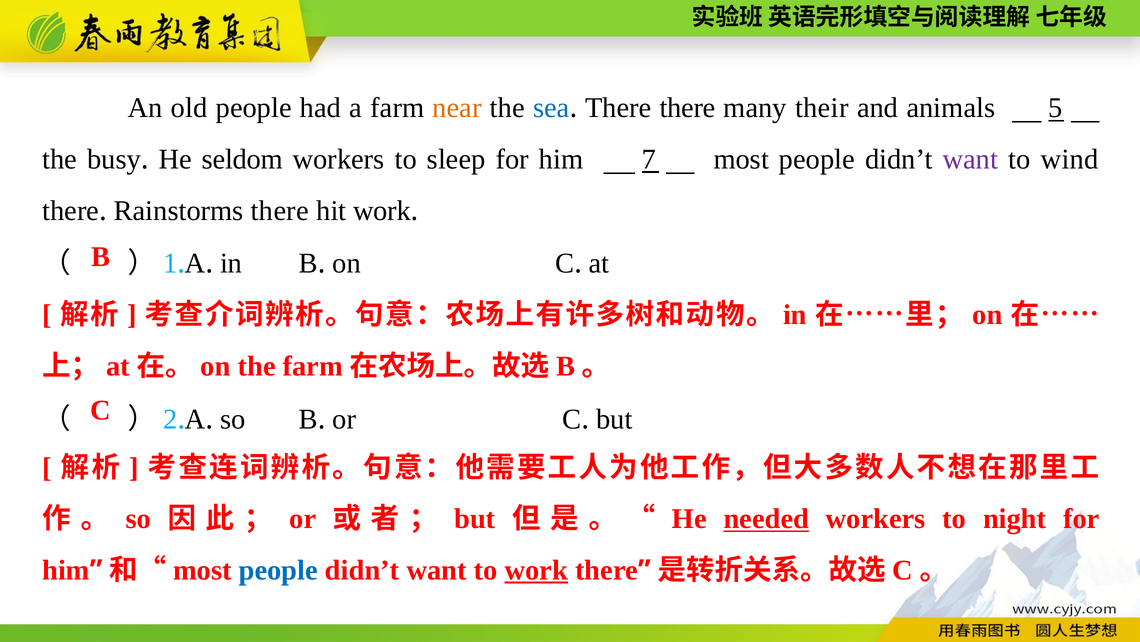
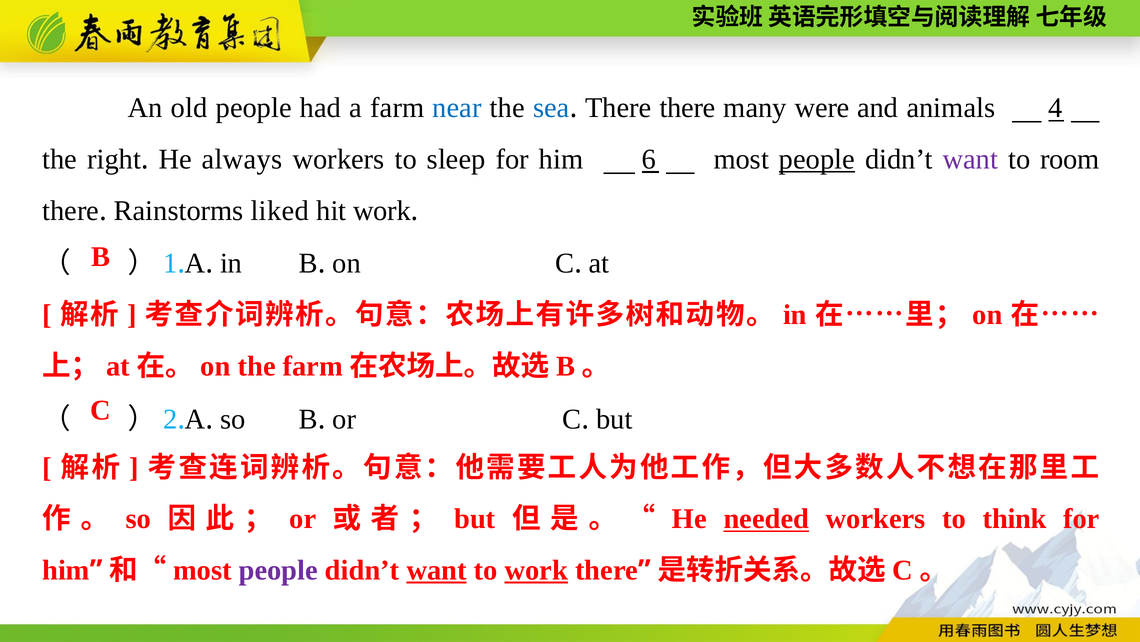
near colour: orange -> blue (457, 108)
their: their -> were (822, 108)
5: 5 -> 4 (1056, 108)
busy: busy -> right (114, 159)
seldom: seldom -> always (242, 159)
7: 7 -> 6 (649, 159)
people underline: none -> present (817, 159)
wind: wind -> room (1070, 159)
Rainstorms there: there -> liked (280, 211)
night: night -> think (1015, 518)
people colour: blue -> purple (278, 570)
want underline: none -> present (437, 570)
